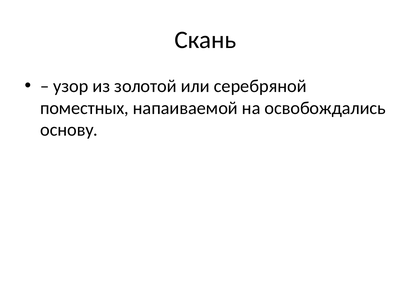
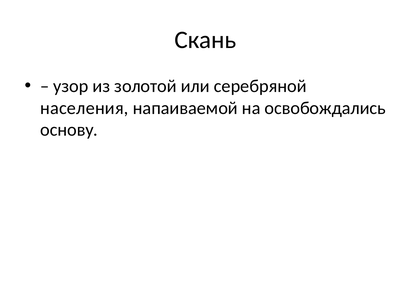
поместных: поместных -> населения (84, 108)
